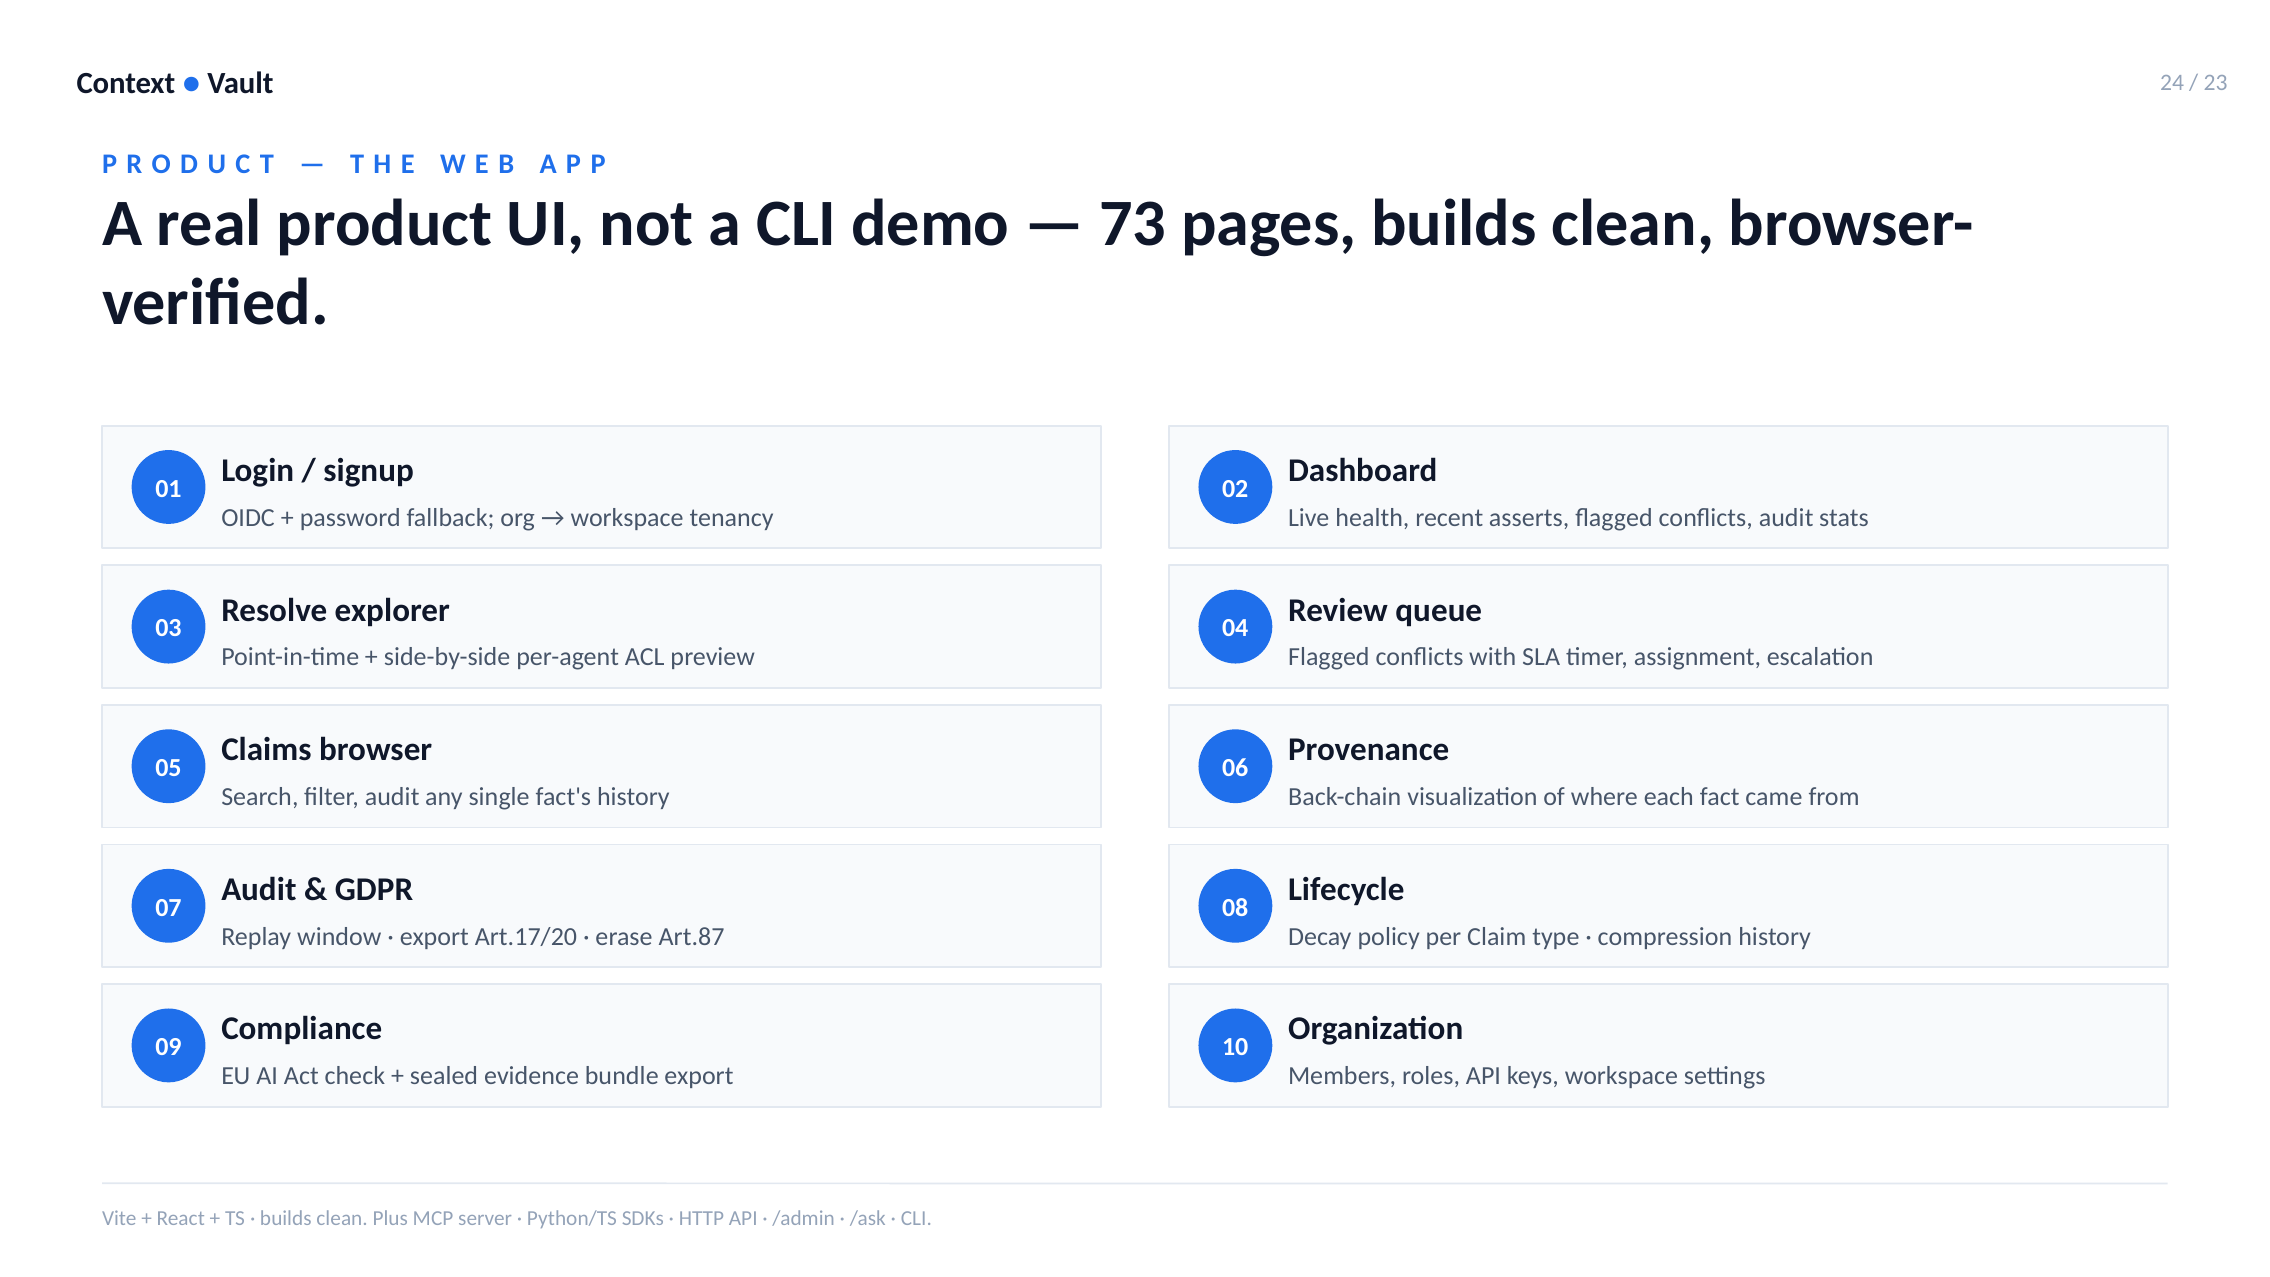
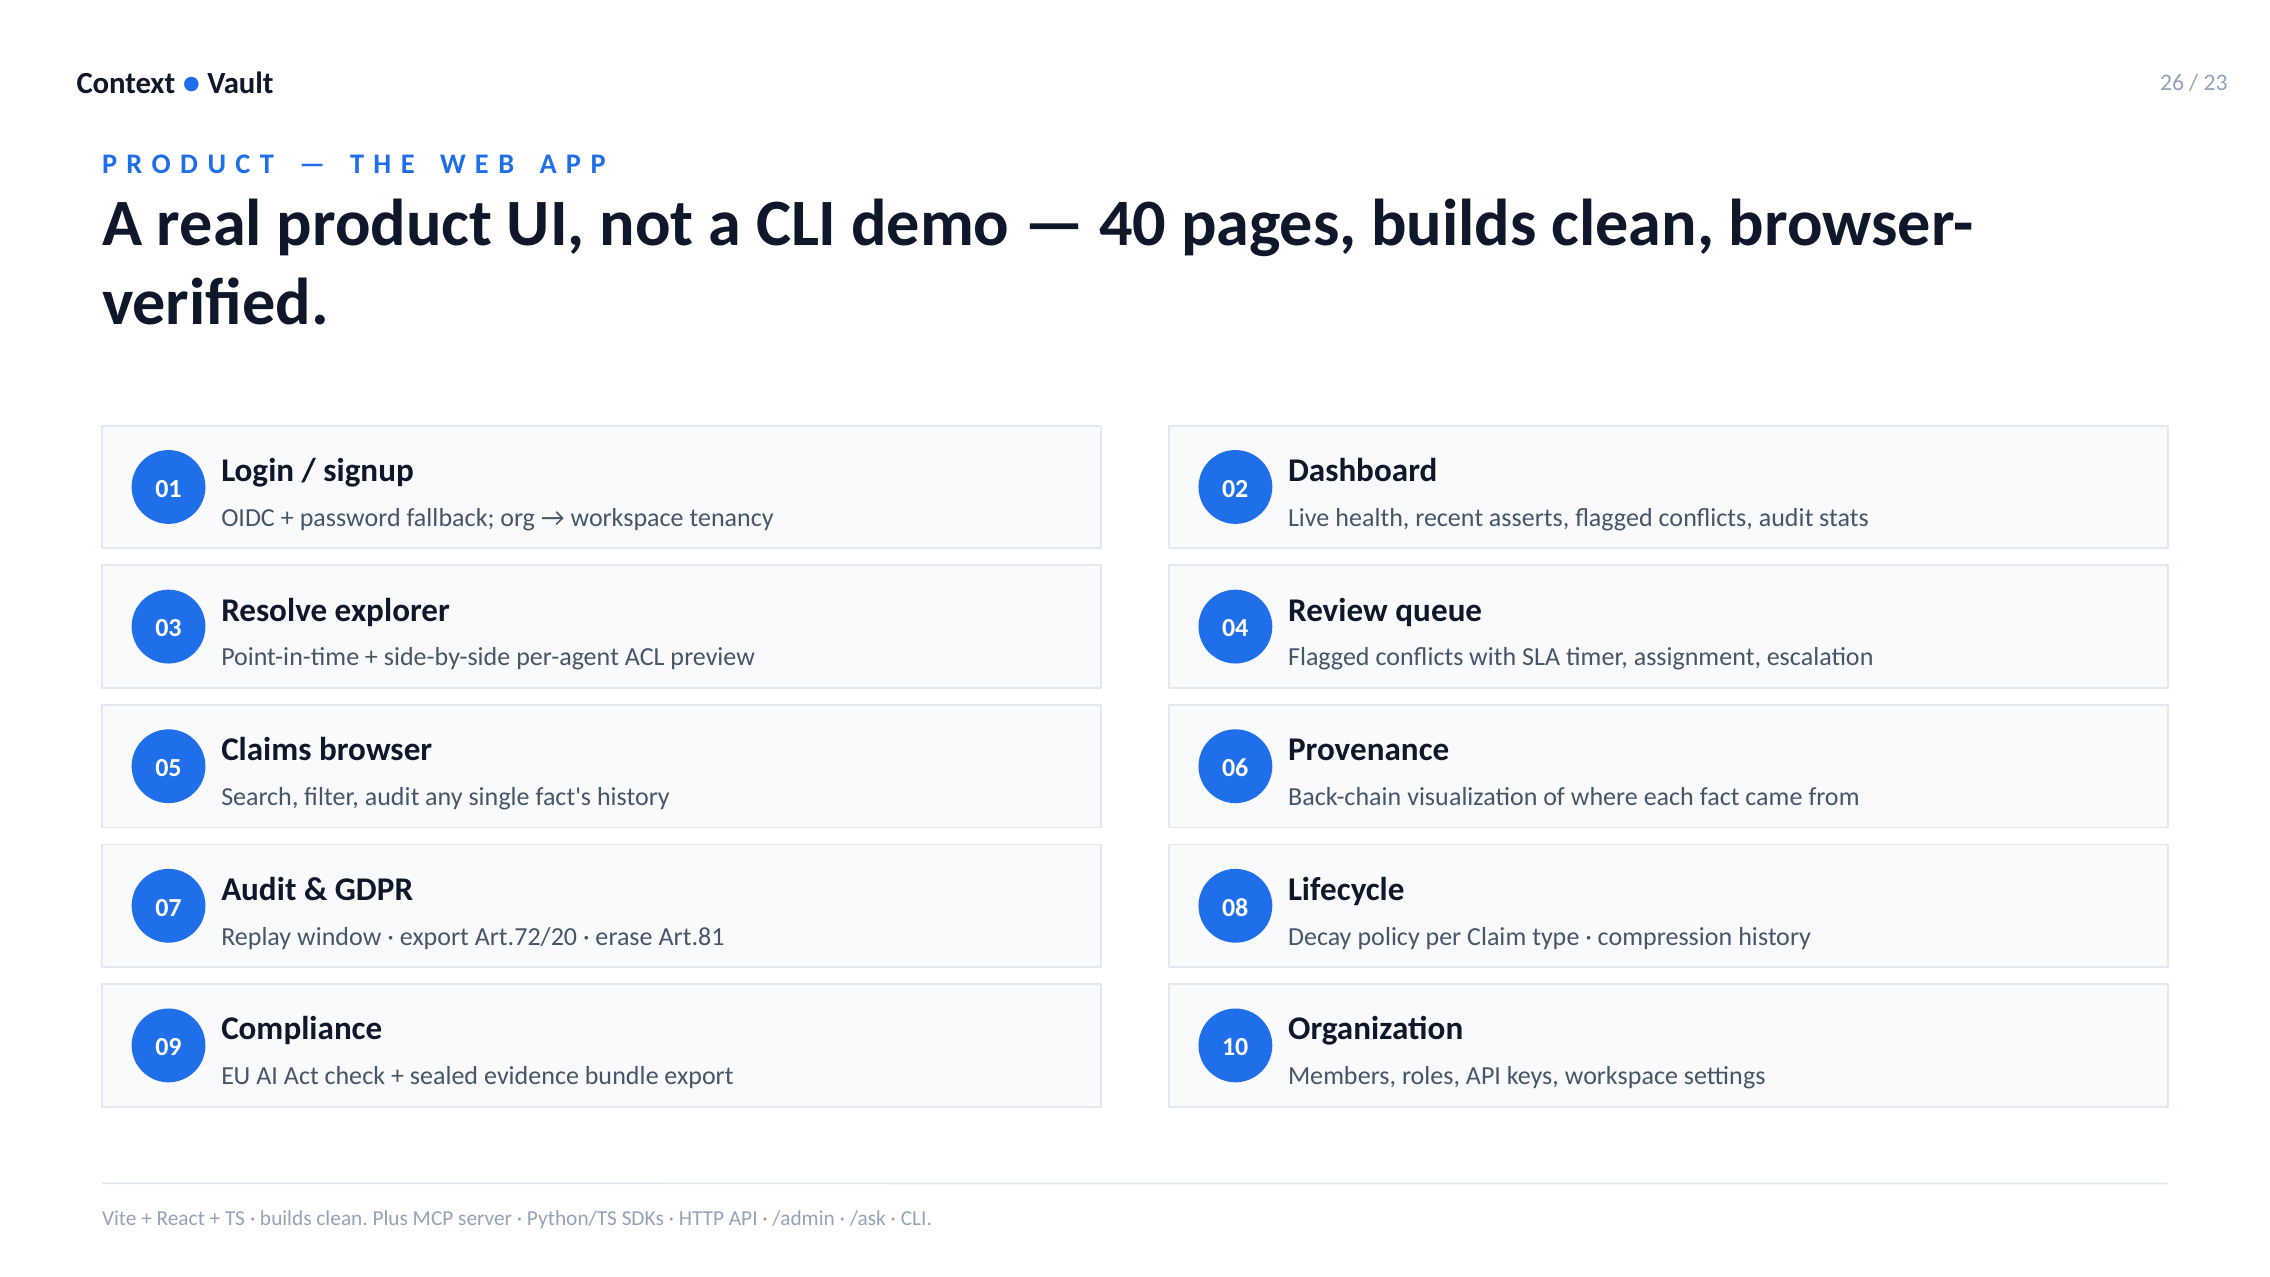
24: 24 -> 26 (2172, 82)
73: 73 -> 40 (1133, 224)
Art.17/20: Art.17/20 -> Art.72/20 (526, 936)
Art.87: Art.87 -> Art.81 (692, 936)
